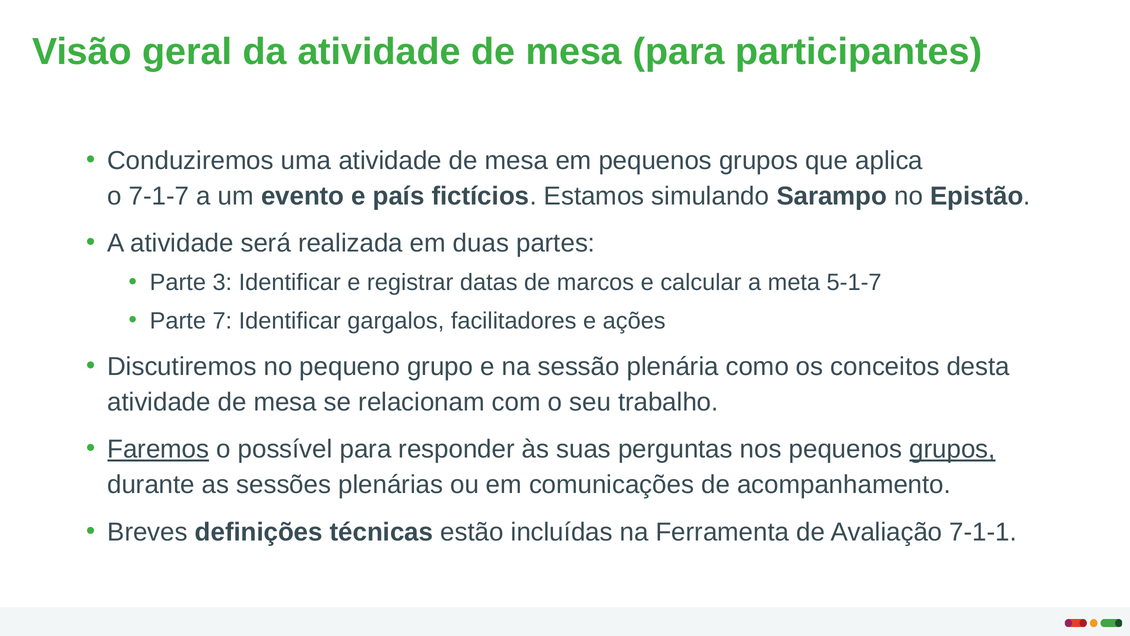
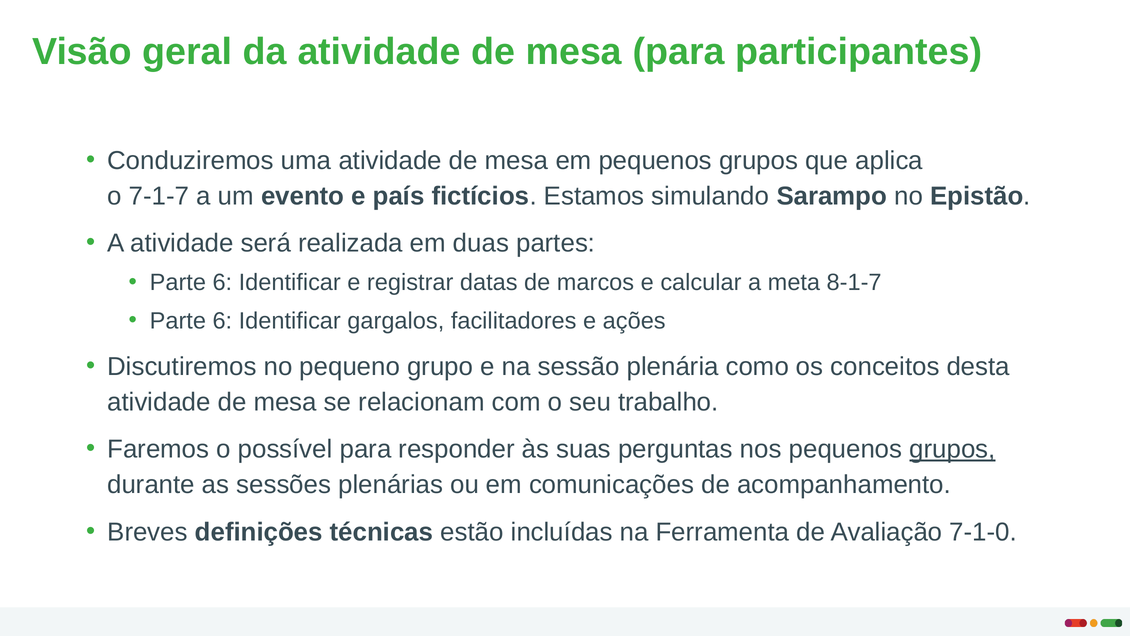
3: 3 -> 6 (222, 282)
5-1-7: 5-1-7 -> 8-1-7 (854, 282)
7: 7 -> 6 (222, 321)
Faremos underline: present -> none (158, 449)
7-1-1: 7-1-1 -> 7-1-0 (983, 532)
